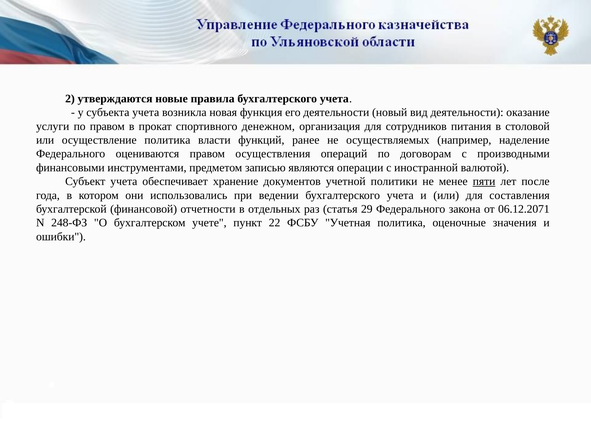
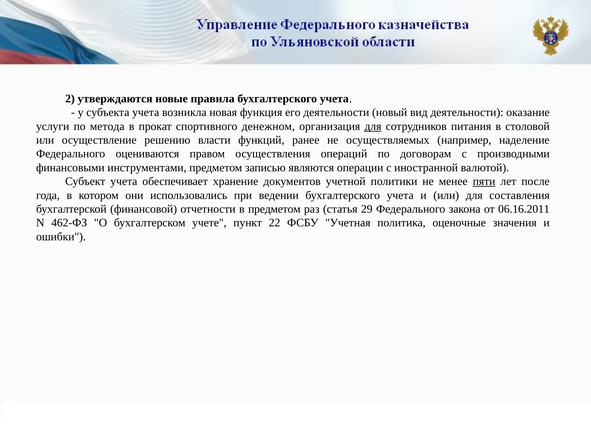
по правом: правом -> метода (107, 126)
для underline: none -> present (373, 126)
осуществление политика: политика -> решению (167, 140)
в отдельных: отдельных -> предметом (274, 209)
06.12.2071: 06.12.2071 -> 06.16.2011 (524, 209)
248-ФЗ: 248-ФЗ -> 462-ФЗ (69, 223)
